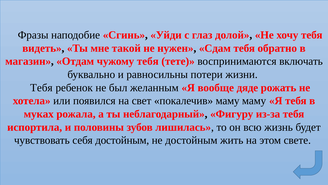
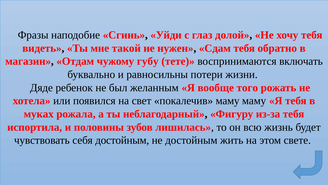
чужому тебя: тебя -> губу (148, 61)
Тебя: Тебя -> Дяде (41, 87)
дяде: дяде -> того (247, 87)
